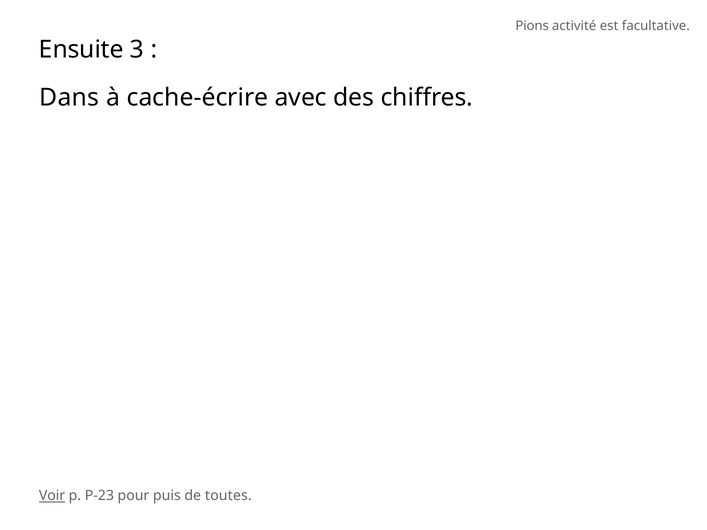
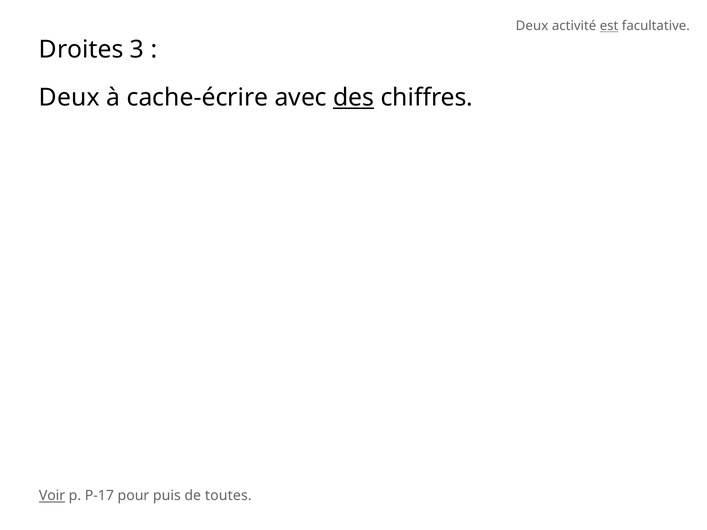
Pions: Pions -> Deux (532, 26)
est underline: none -> present (609, 26)
Ensuite: Ensuite -> Droites (81, 50)
Dans: Dans -> Deux (69, 97)
des underline: none -> present (354, 97)
P-23: P-23 -> P-17 (99, 496)
